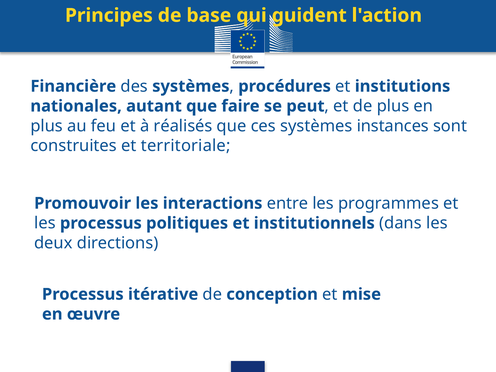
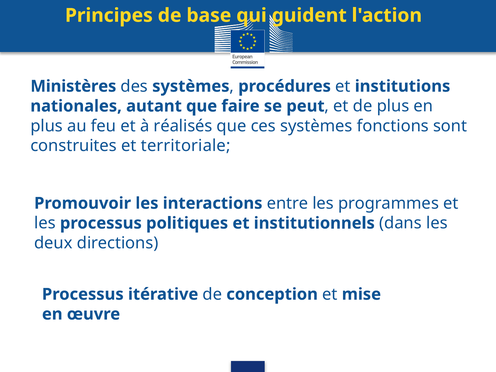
Financière: Financière -> Ministères (73, 86)
instances: instances -> fonctions (393, 126)
